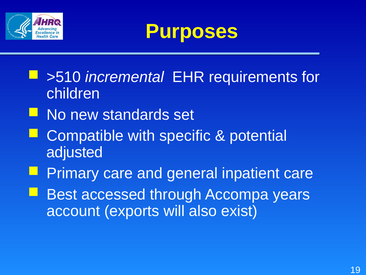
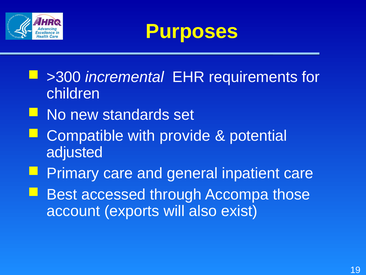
>510: >510 -> >300 (64, 77)
specific: specific -> provide (185, 136)
years: years -> those (291, 194)
